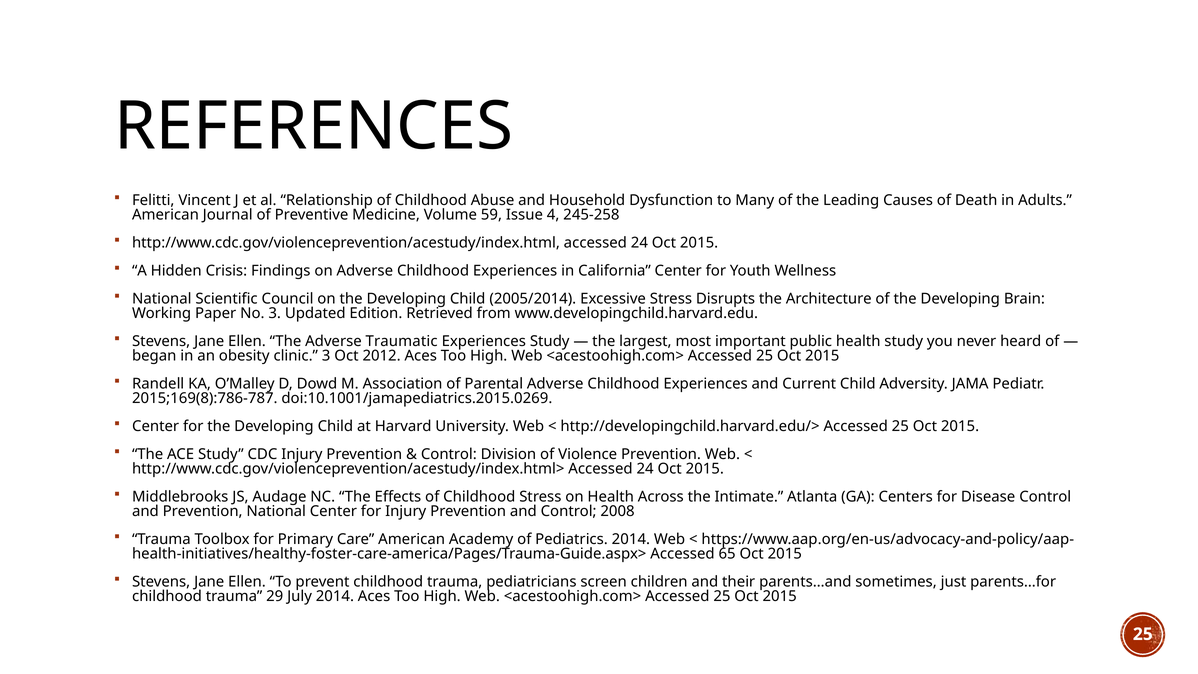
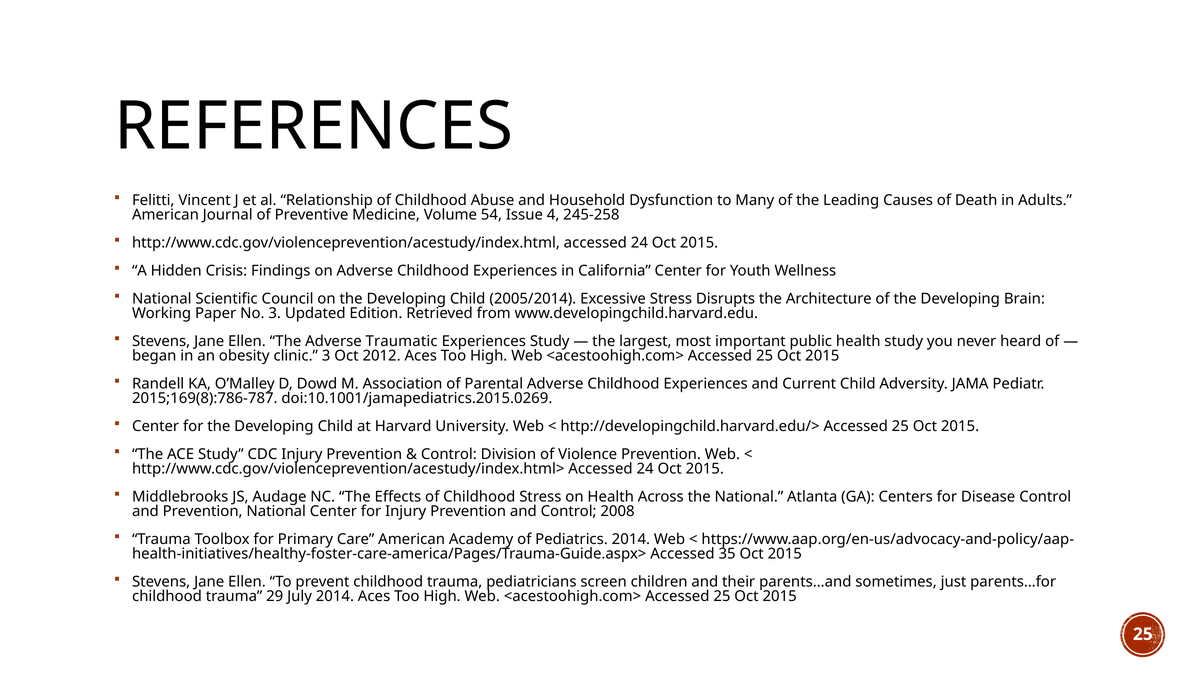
59: 59 -> 54 (491, 215)
the Intimate: Intimate -> National (749, 497)
65: 65 -> 35 (727, 554)
